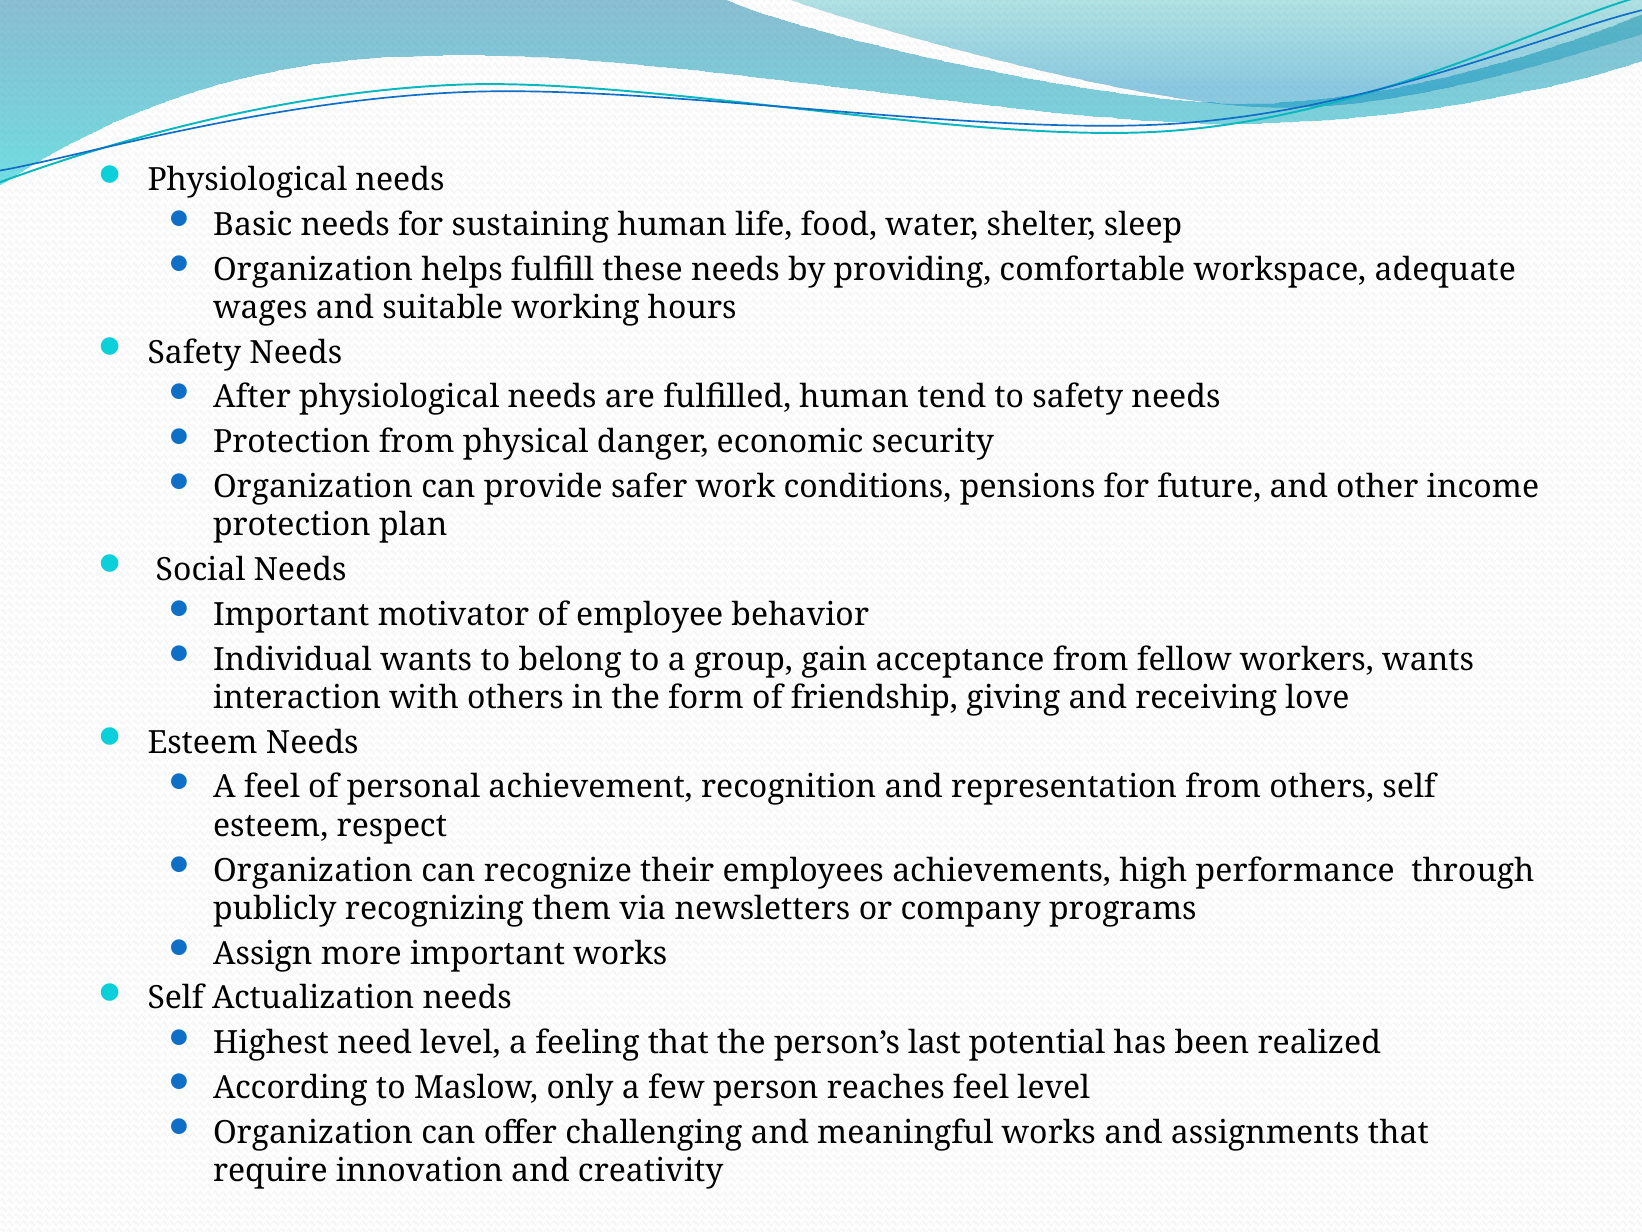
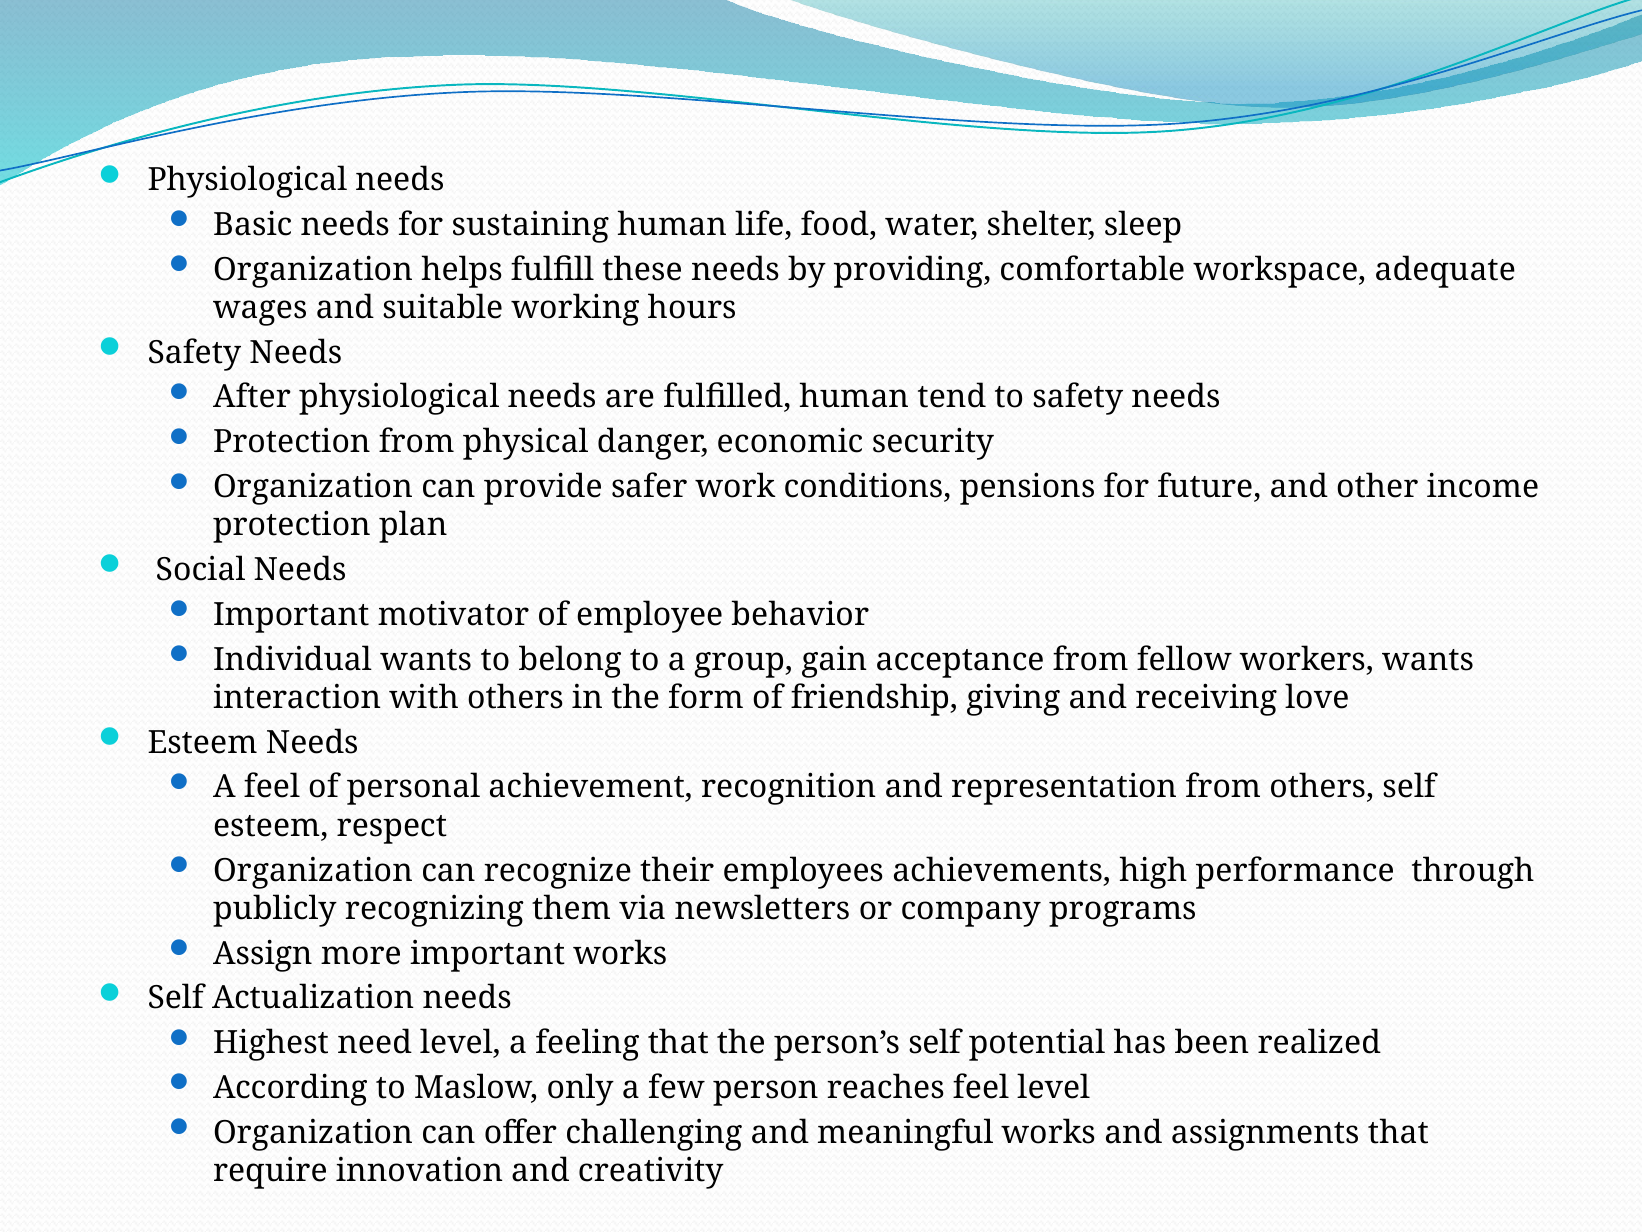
person’s last: last -> self (934, 1043)
